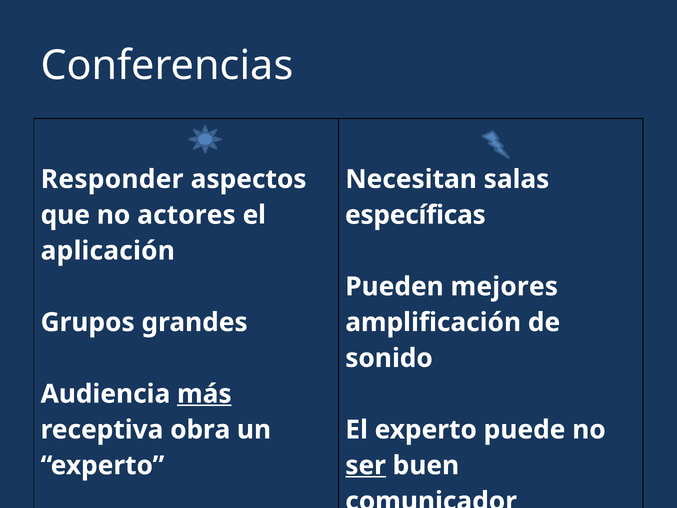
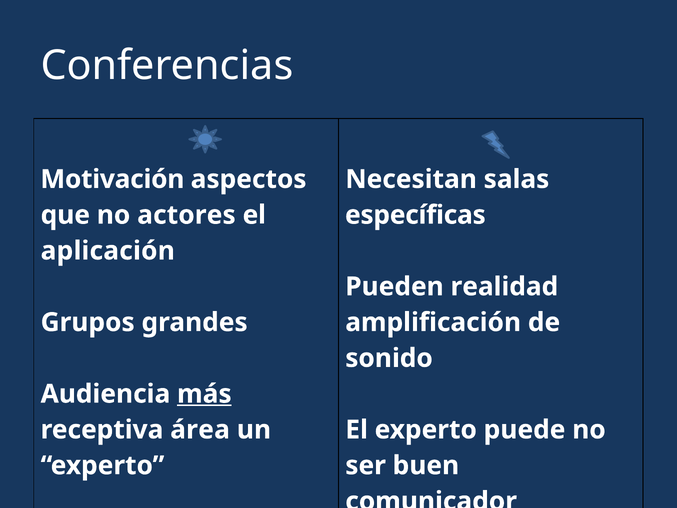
Responder: Responder -> Motivación (112, 179)
mejores: mejores -> realidad (504, 286)
obra: obra -> área (200, 430)
ser underline: present -> none (366, 465)
